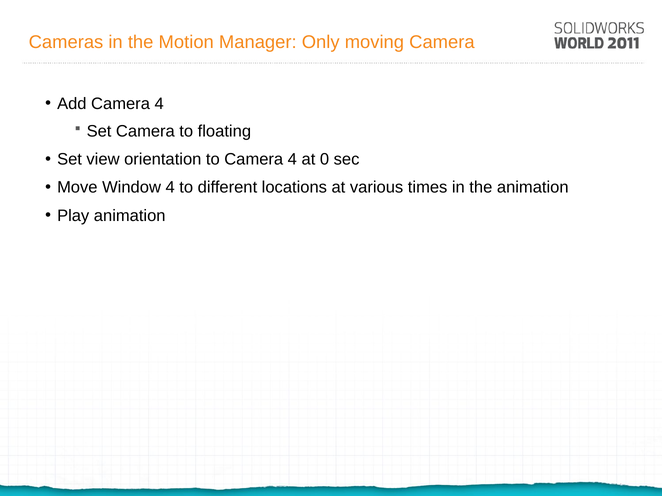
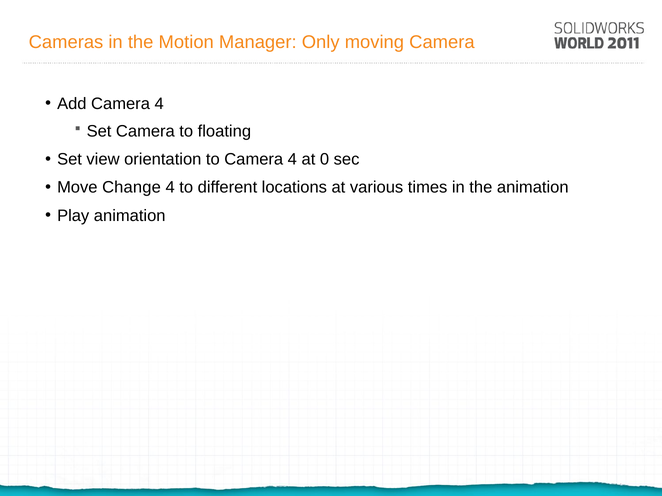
Window: Window -> Change (131, 188)
